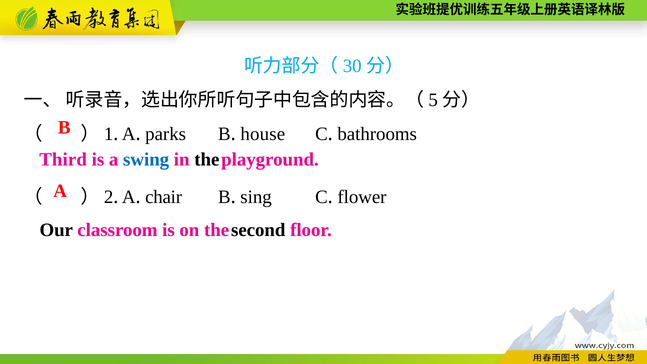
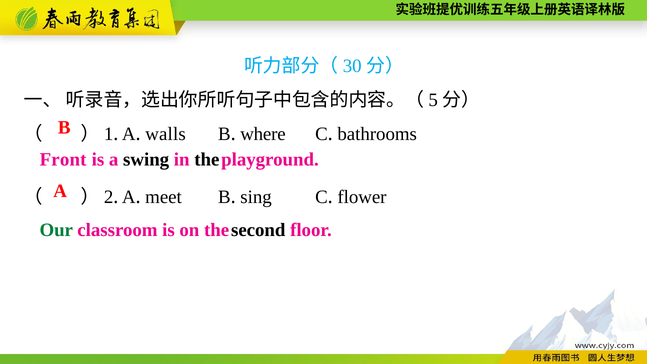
parks: parks -> walls (166, 134)
house: house -> where (263, 134)
Third: Third -> Front (63, 160)
swing colour: blue -> black (146, 160)
chair: chair -> meet (164, 197)
Our colour: black -> green (56, 230)
